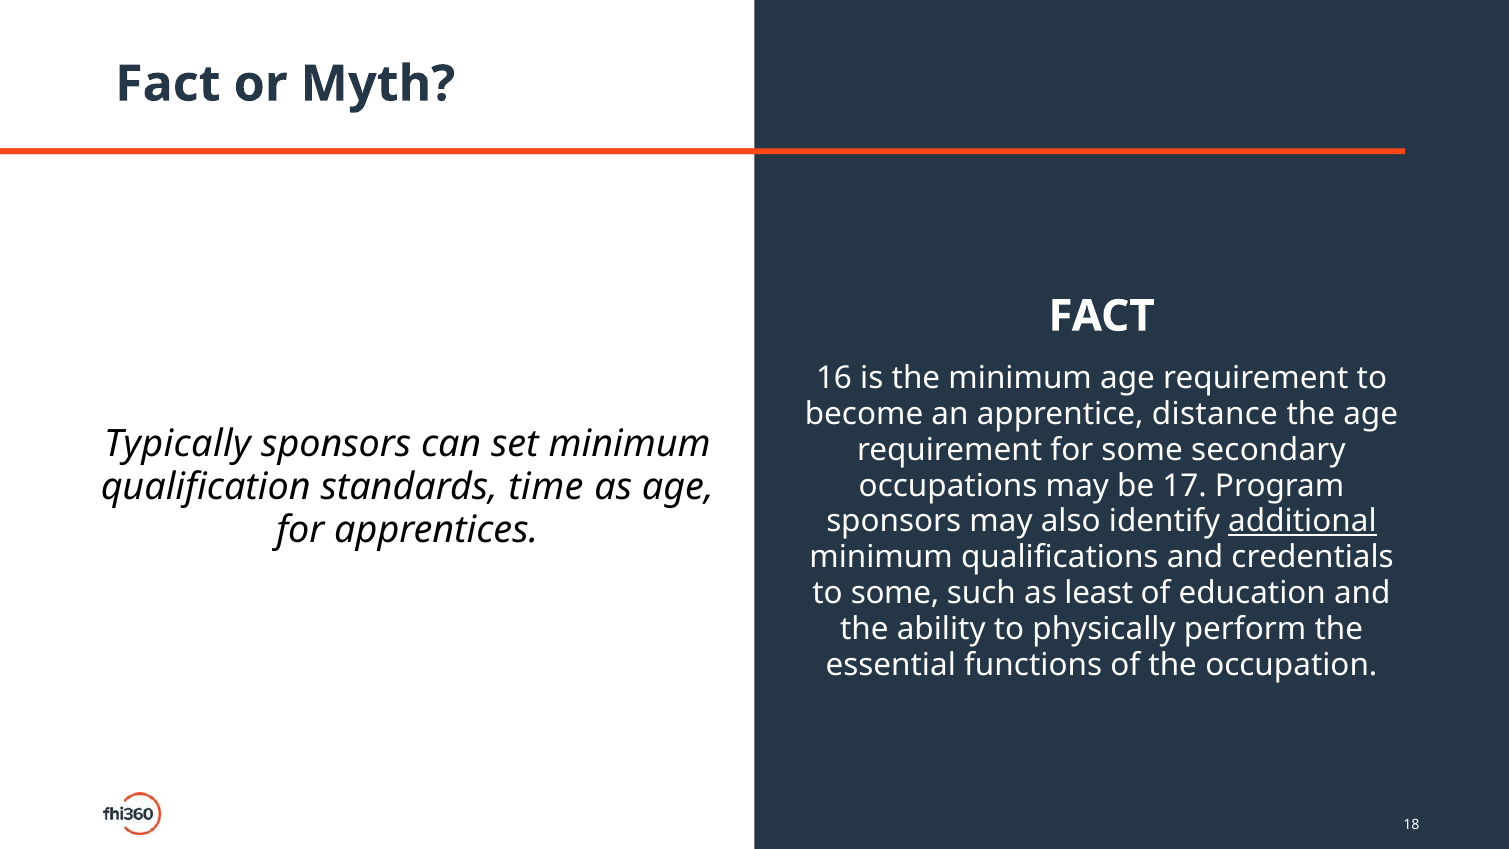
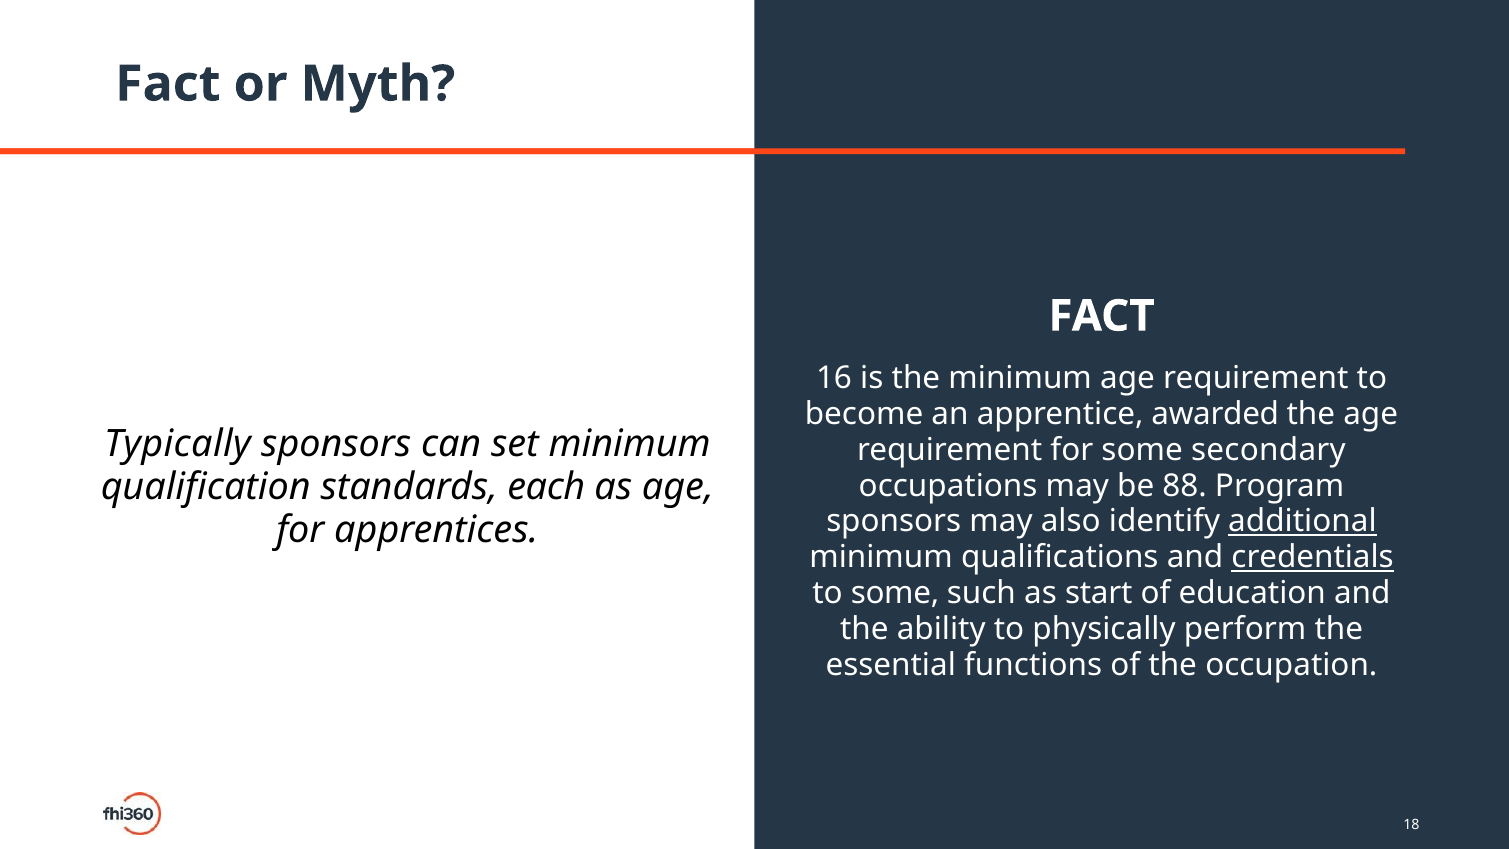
distance: distance -> awarded (1215, 414)
time: time -> each (546, 487)
17: 17 -> 88 (1185, 486)
credentials underline: none -> present (1313, 557)
least: least -> start (1099, 593)
